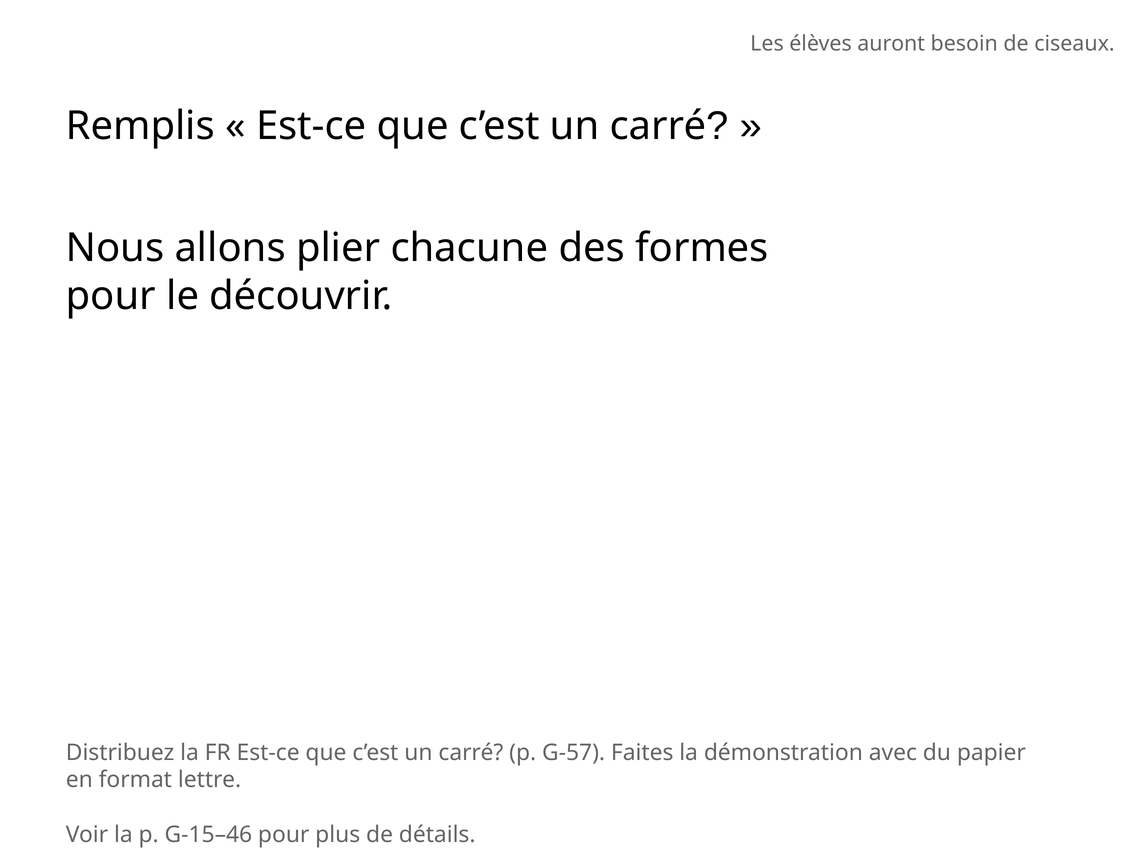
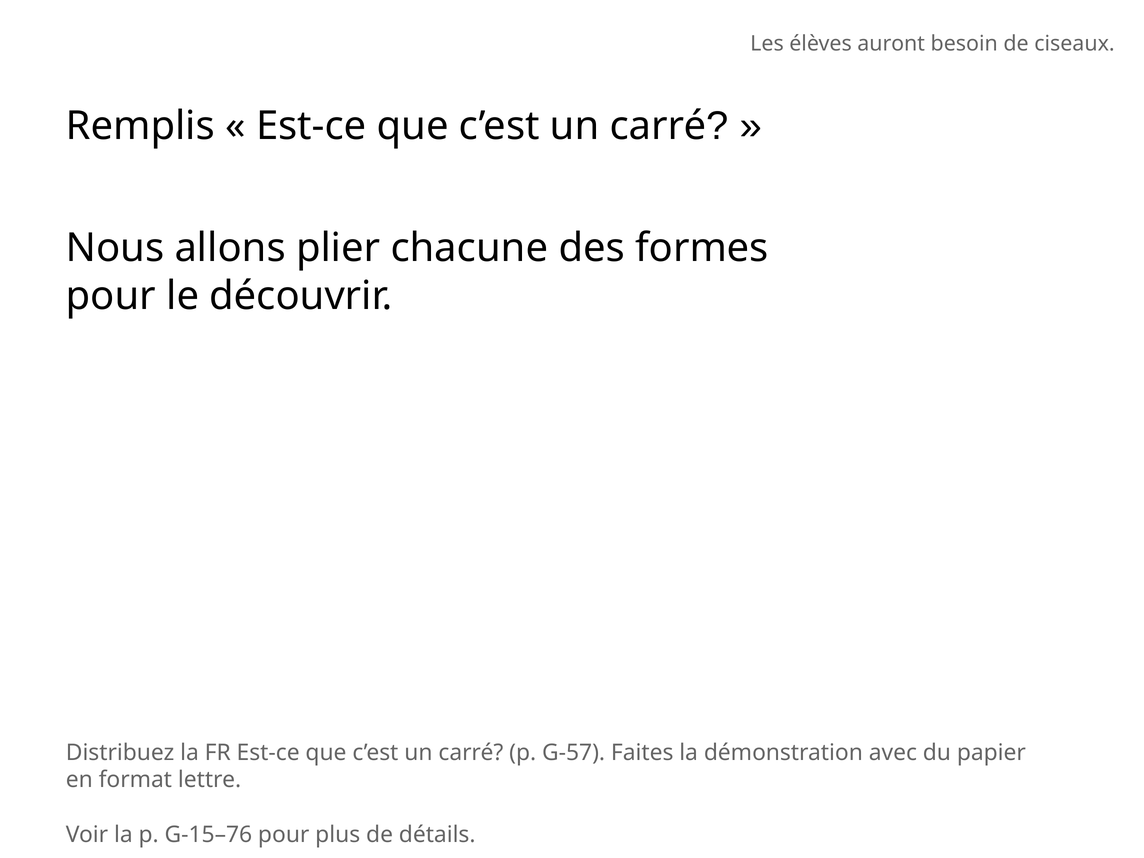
G-15–46: G-15–46 -> G-15–76 (208, 835)
